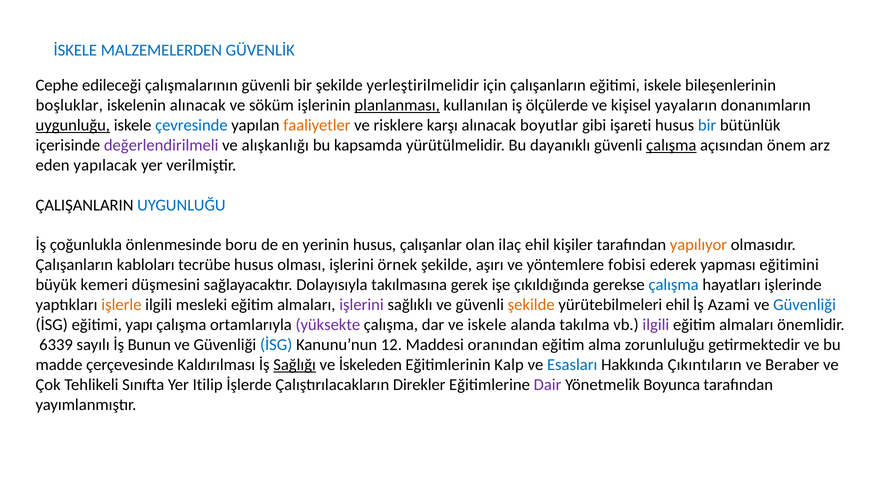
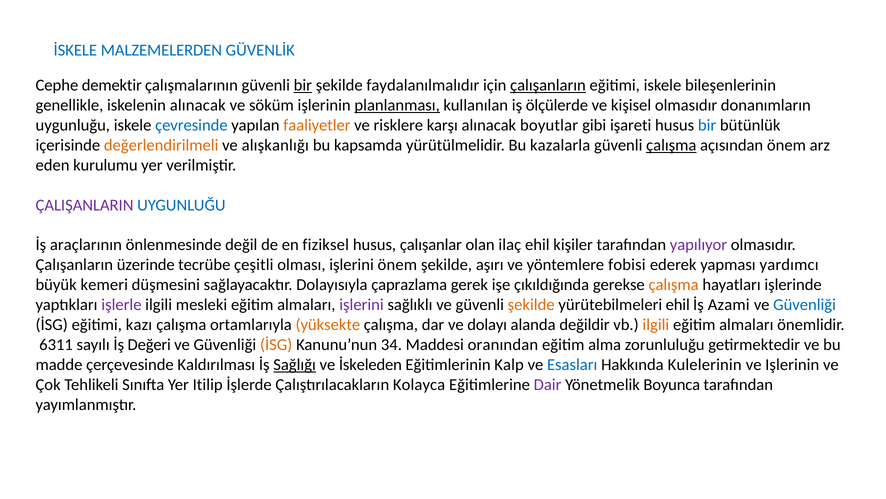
edileceği: edileceği -> demektir (112, 85)
bir underline: none -> present (303, 85)
yerleştirilmelidir: yerleştirilmelidir -> faydalanılmalıdır (423, 85)
çalışanların underline: none -> present (548, 85)
boşluklar: boşluklar -> genellikle (69, 105)
kişisel yayaların: yayaların -> olmasıdır (686, 105)
uygunluğu underline: present -> none (73, 125)
değerlendirilmeli colour: purple -> orange (161, 145)
dayanıklı: dayanıklı -> kazalarla (560, 145)
yapılacak: yapılacak -> kurulumu (105, 165)
ÇALIŞANLARIN colour: black -> purple (85, 205)
çoğunlukla: çoğunlukla -> araçlarının (86, 245)
boru: boru -> değil (241, 245)
yerinin: yerinin -> fiziksel (326, 245)
yapılıyor colour: orange -> purple (698, 245)
kabloları: kabloları -> üzerinde (146, 265)
tecrübe husus: husus -> çeşitli (254, 265)
işlerini örnek: örnek -> önem (397, 265)
eğitimini: eğitimini -> yardımcı (789, 265)
takılmasına: takılmasına -> çaprazlama (409, 285)
çalışma colour: blue -> orange (674, 285)
işlerle colour: orange -> purple (121, 304)
yapı: yapı -> kazı (139, 324)
yüksekte colour: purple -> orange (328, 324)
ve iskele: iskele -> dolayı (487, 324)
takılma: takılma -> değildir (584, 324)
ilgili colour: purple -> orange (656, 324)
6339: 6339 -> 6311 (56, 344)
Bunun: Bunun -> Değeri (149, 344)
İSG colour: blue -> orange (276, 344)
12: 12 -> 34 (391, 344)
Çıkıntıların: Çıkıntıların -> Kulelerinin (705, 364)
ve Beraber: Beraber -> Işlerinin (792, 364)
Direkler: Direkler -> Kolayca (419, 384)
